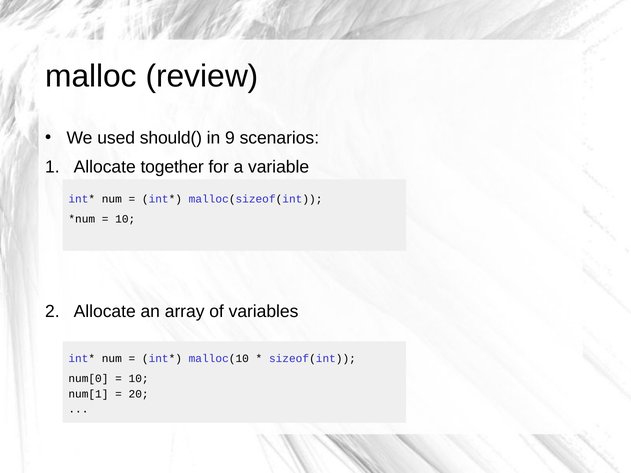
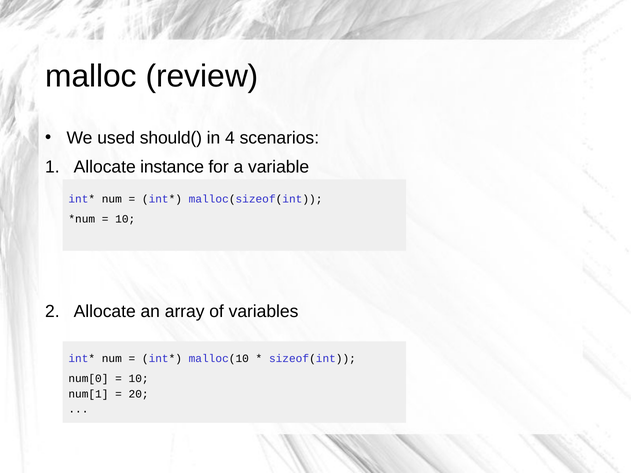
9: 9 -> 4 (230, 138)
together: together -> instance (172, 167)
